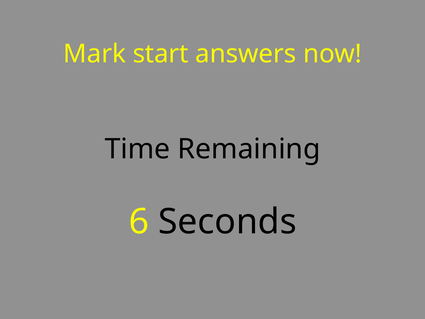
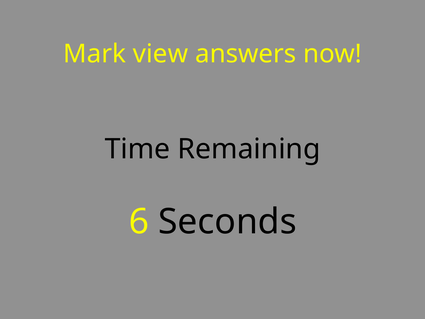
start: start -> view (160, 54)
